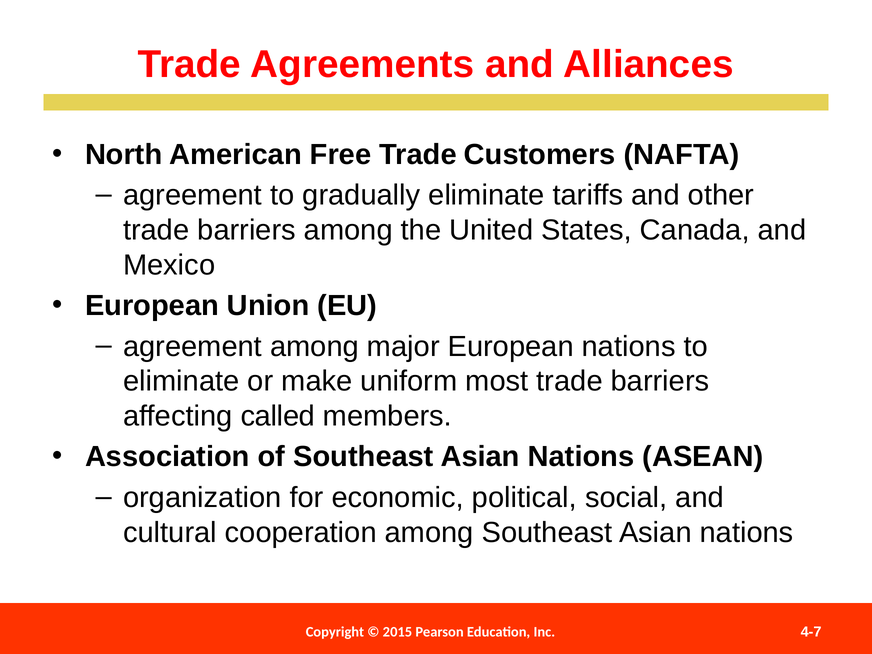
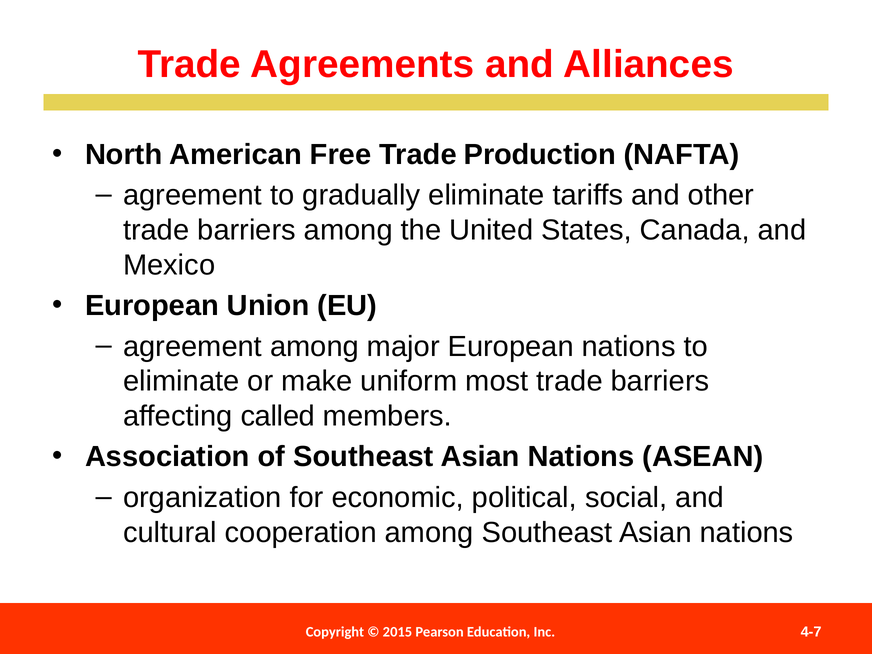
Customers: Customers -> Production (540, 155)
